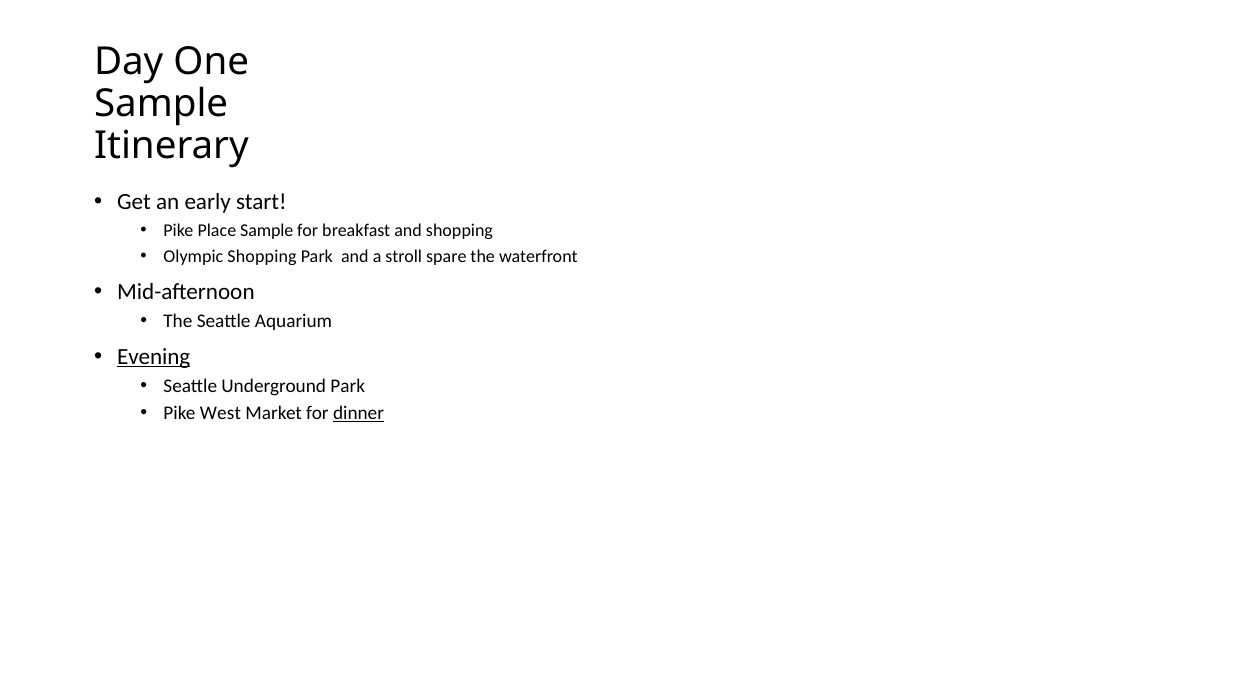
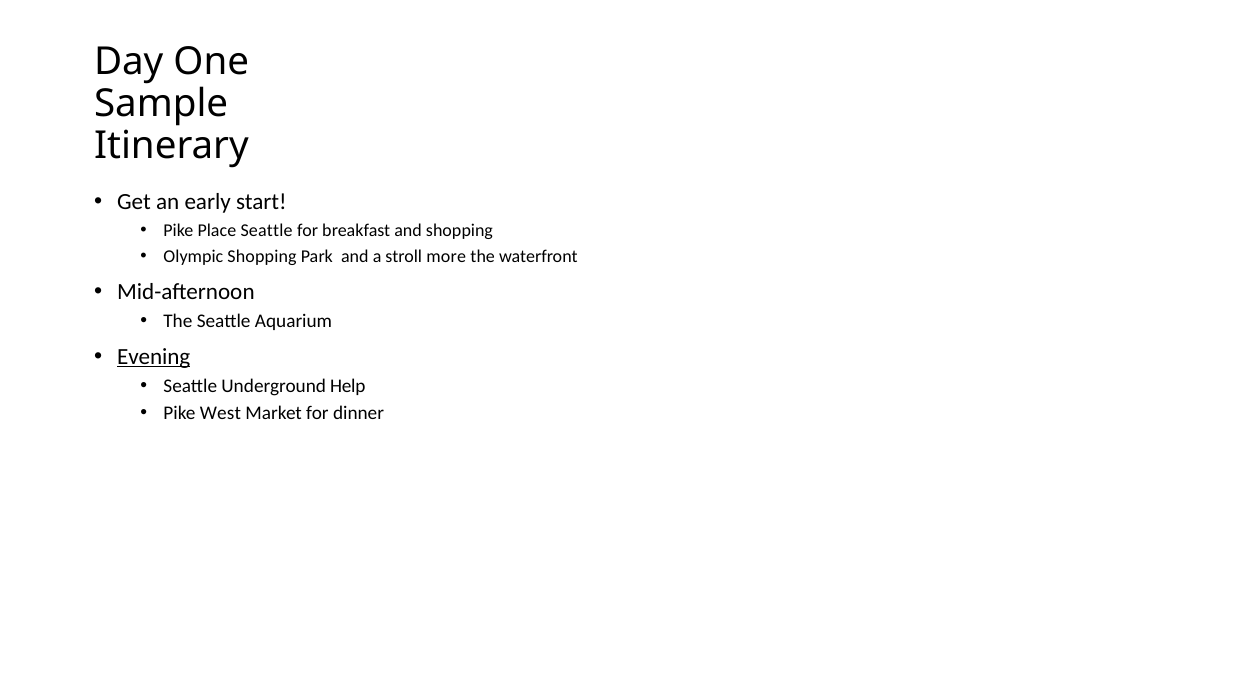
Place Sample: Sample -> Seattle (267, 230)
spare: spare -> more (446, 256)
Underground Park: Park -> Help (348, 386)
dinner underline: present -> none (359, 413)
